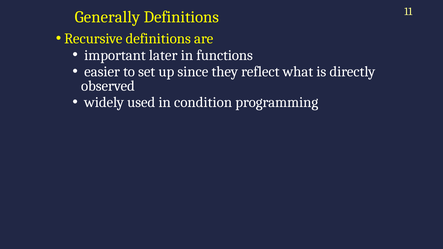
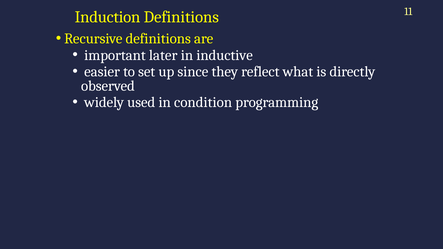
Generally: Generally -> Induction (107, 17)
functions: functions -> inductive (225, 55)
